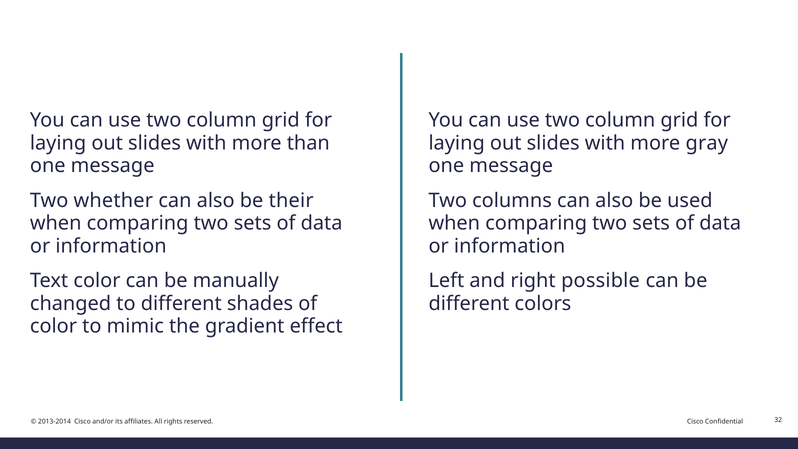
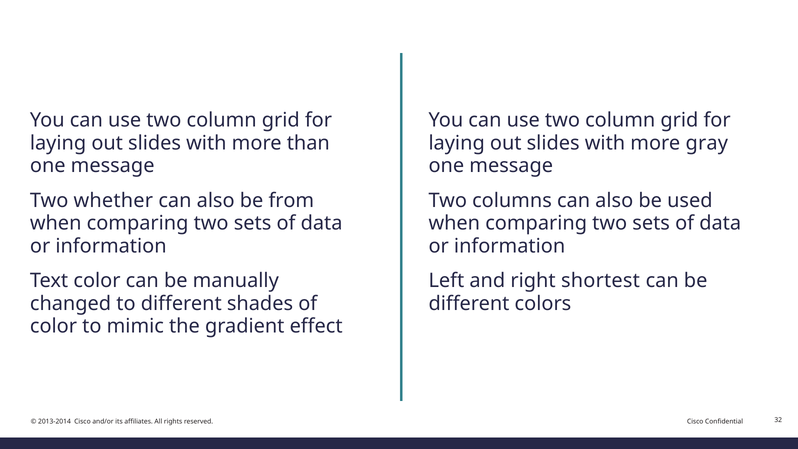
their: their -> from (291, 201)
possible: possible -> shortest (600, 281)
